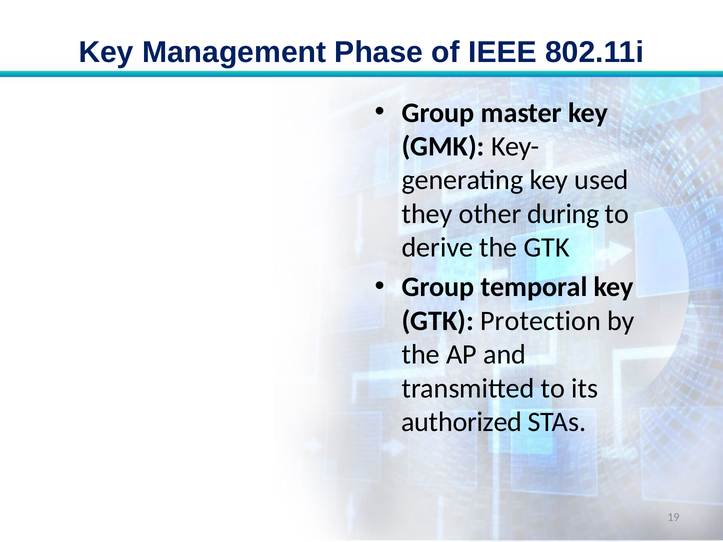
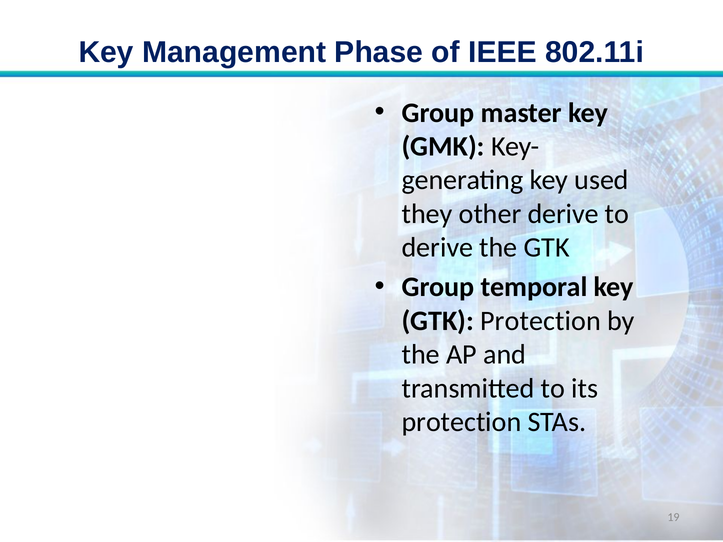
other during: during -> derive (563, 214)
authorized: authorized -> protection (462, 422)
